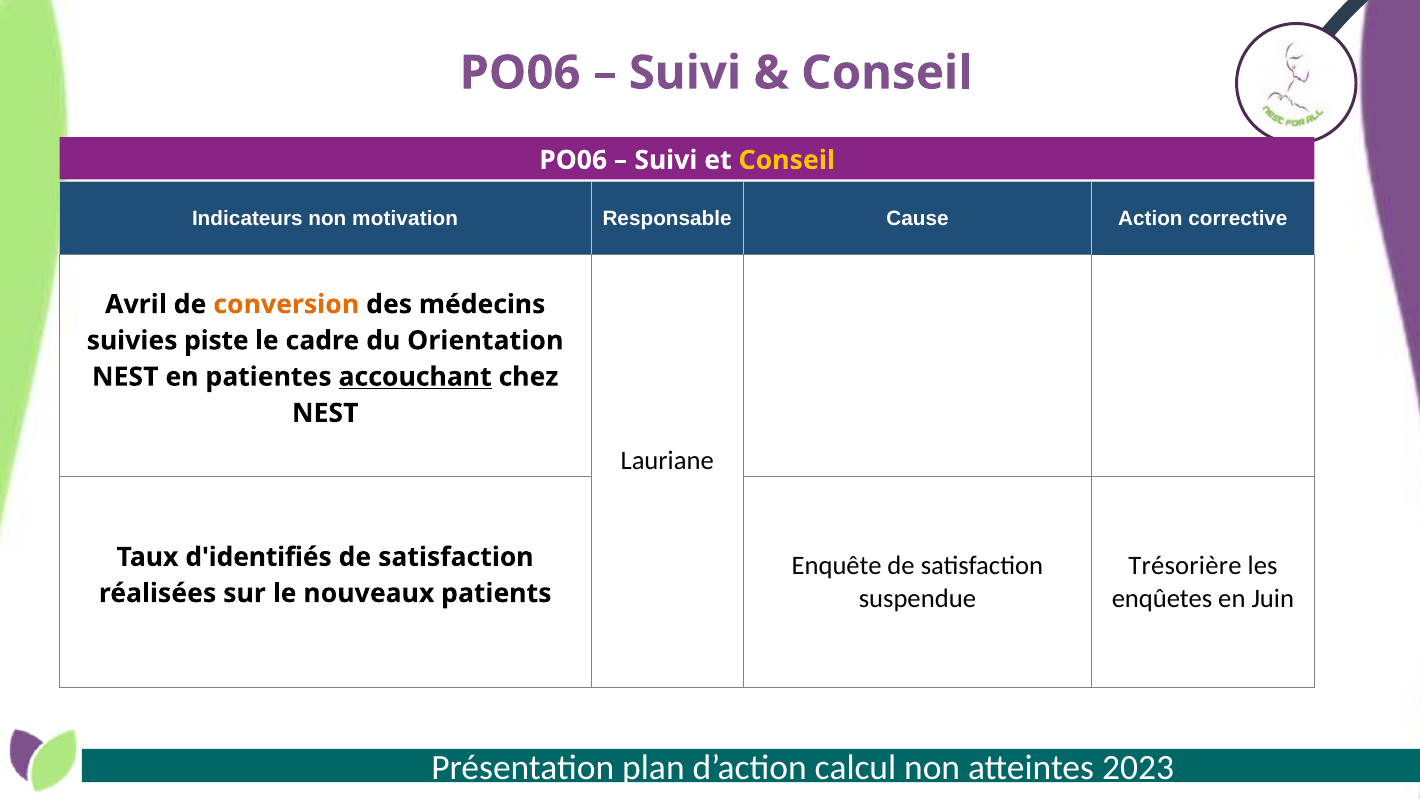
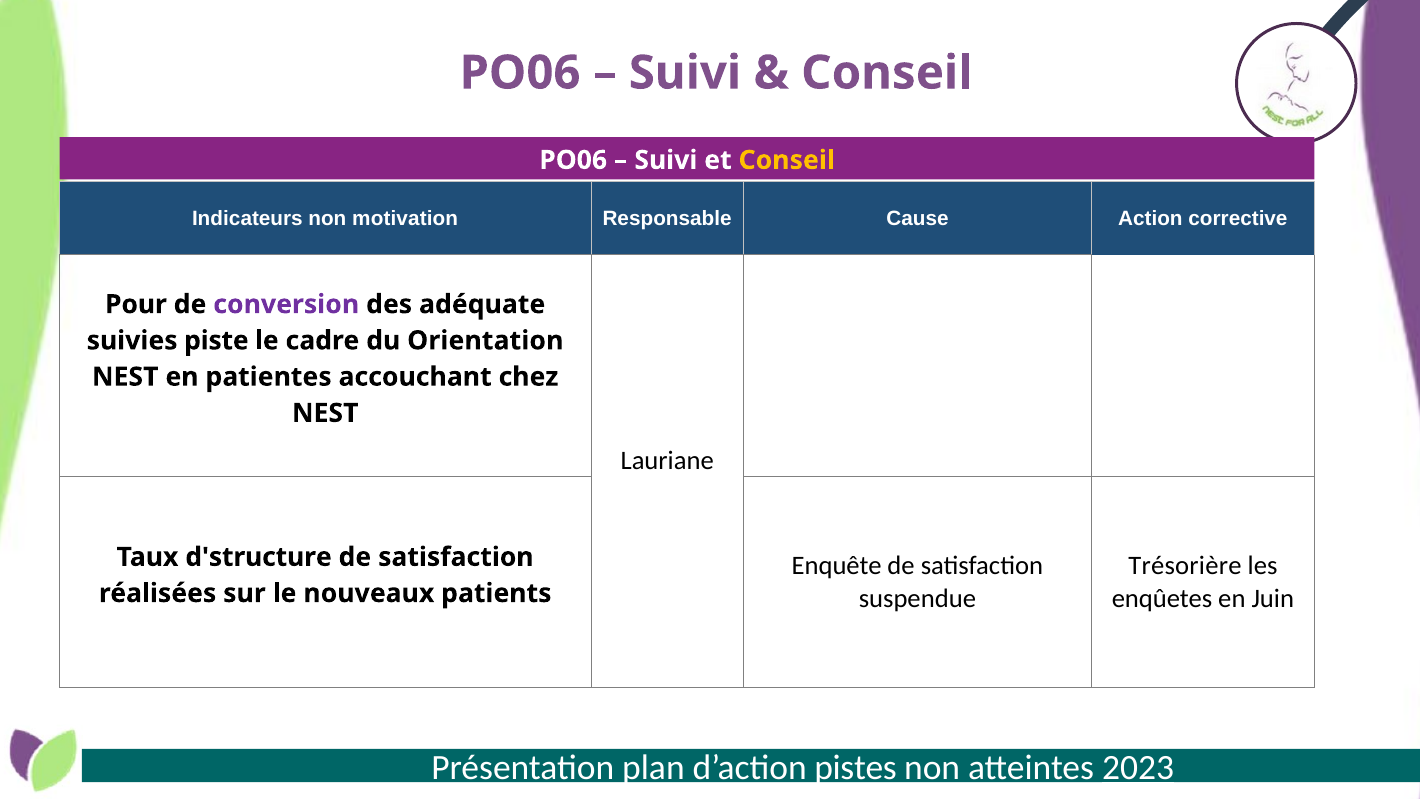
Avril: Avril -> Pour (136, 304)
conversion colour: orange -> purple (286, 304)
médecins: médecins -> adéquate (482, 304)
accouchant underline: present -> none (415, 377)
d'identifiés: d'identifiés -> d'structure (259, 557)
calcul: calcul -> pistes (856, 768)
